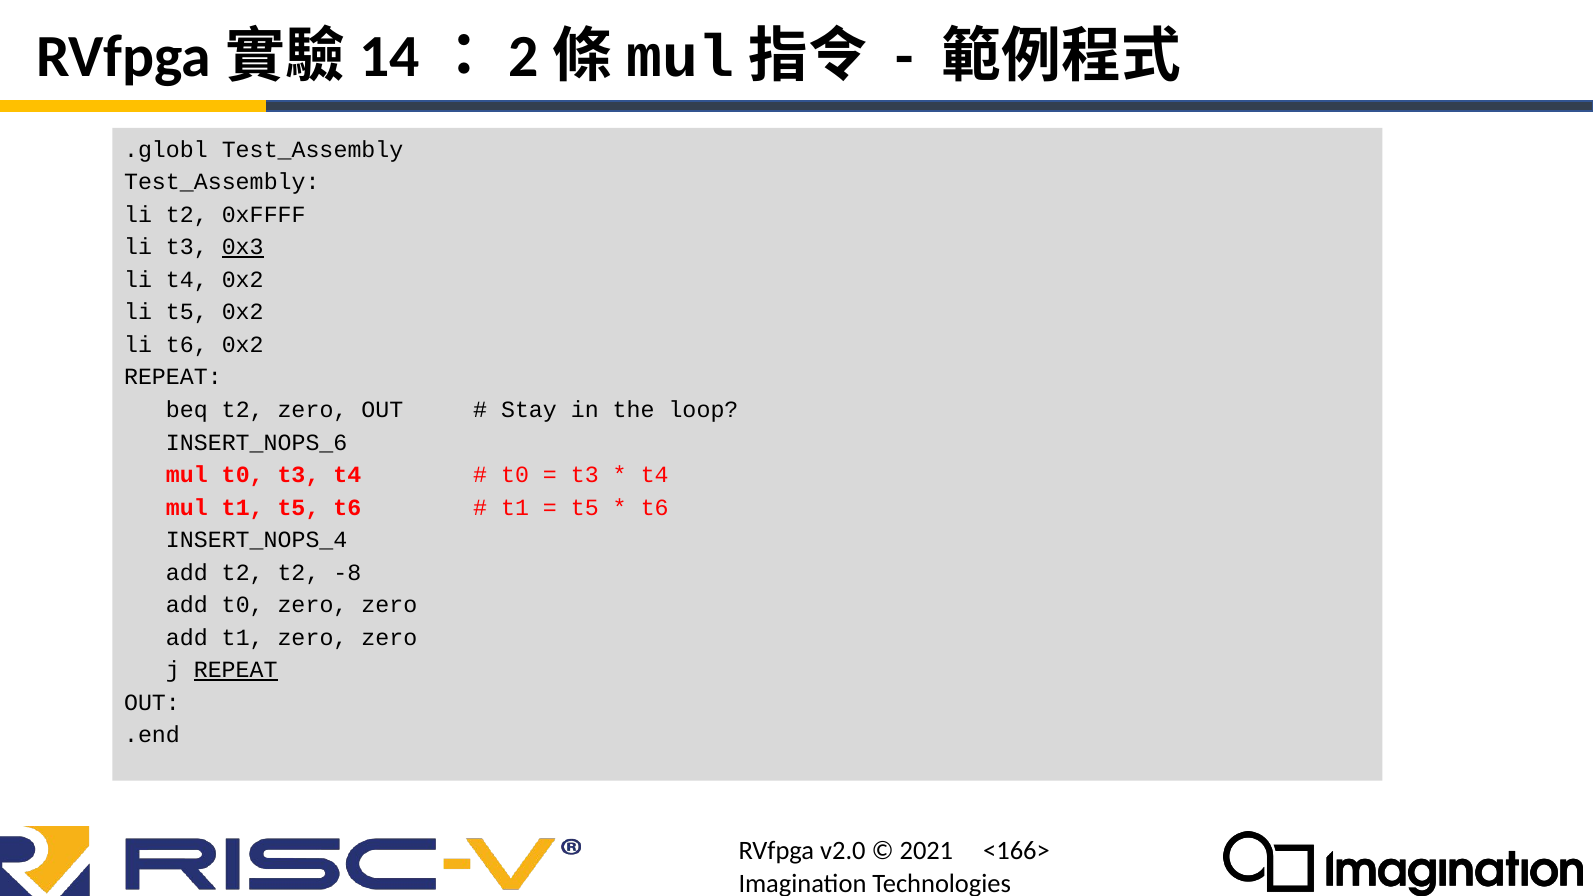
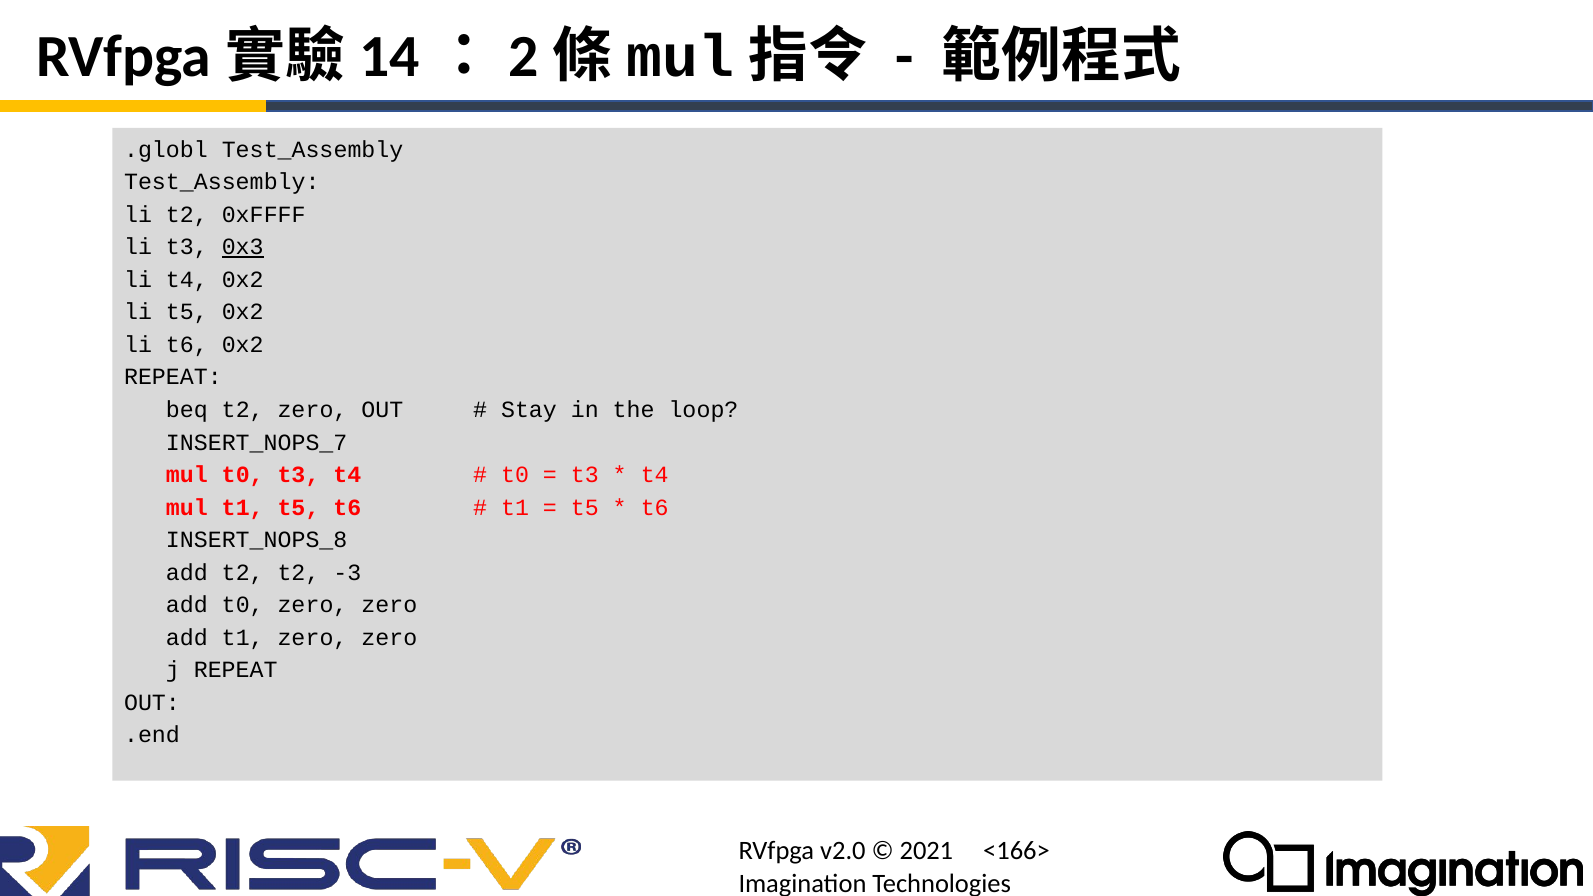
INSERT_NOPS_6: INSERT_NOPS_6 -> INSERT_NOPS_7 (257, 442)
INSERT_NOPS_4: INSERT_NOPS_4 -> INSERT_NOPS_8 (257, 540)
-8: -8 -> -3 (347, 573)
REPEAT underline: present -> none (236, 670)
